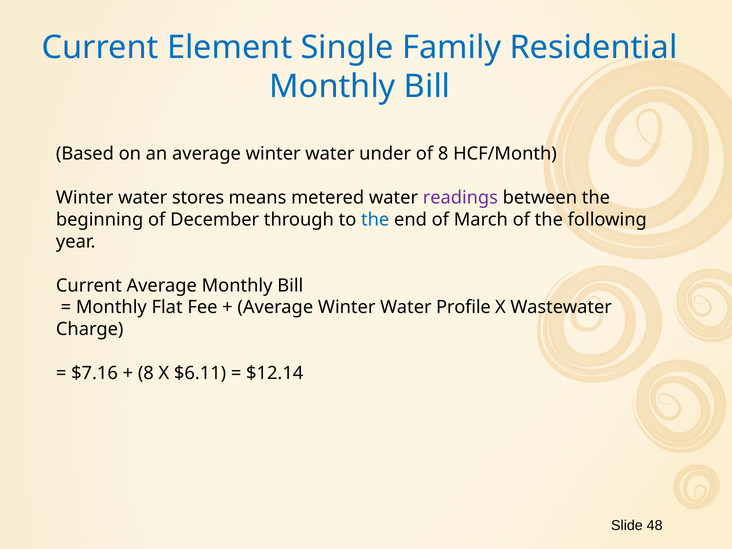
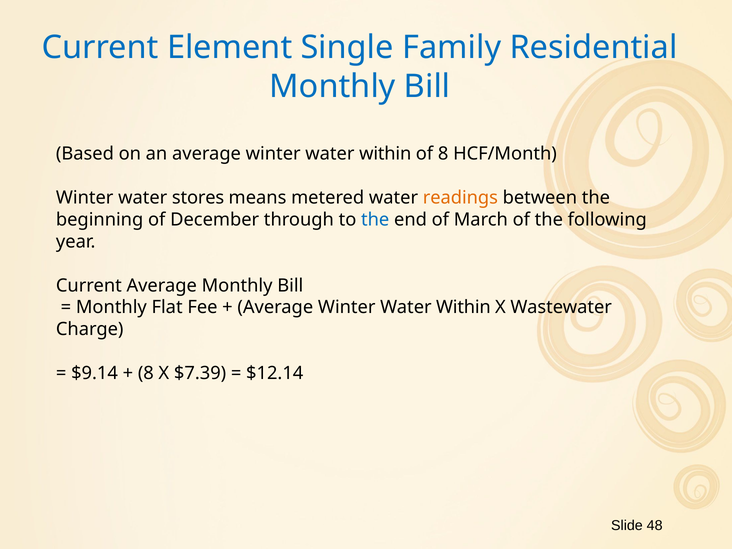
under: under -> within (385, 154)
readings colour: purple -> orange (460, 198)
Profile: Profile -> Within (463, 307)
$7.16: $7.16 -> $9.14 (95, 373)
$6.11: $6.11 -> $7.39 (200, 373)
